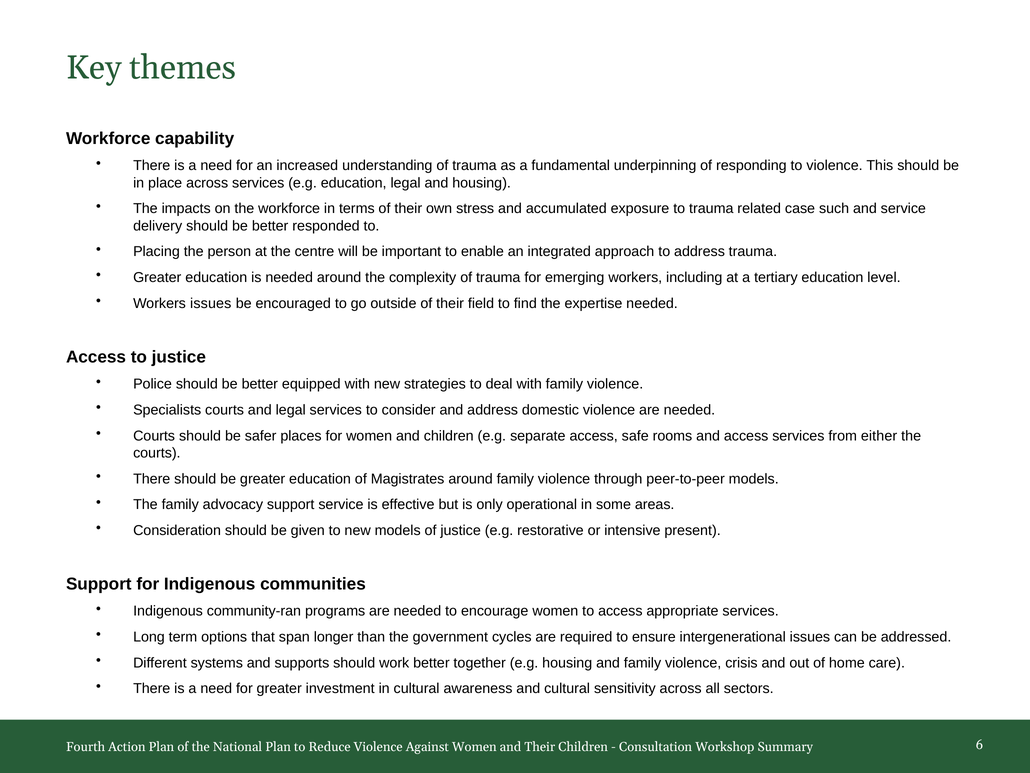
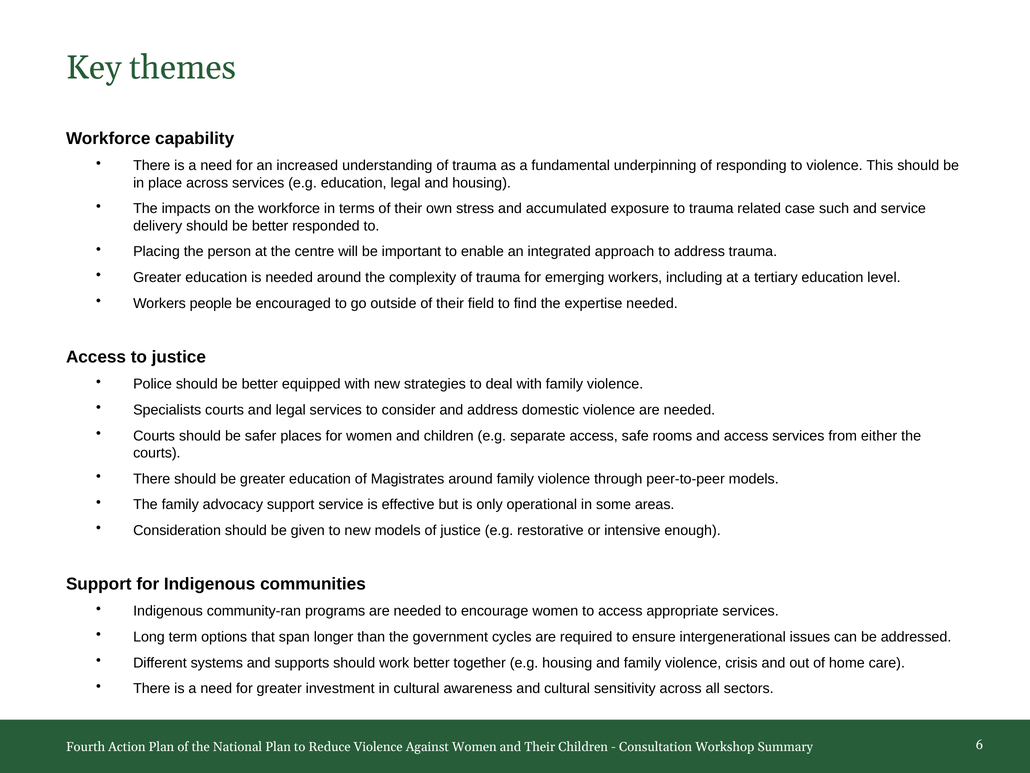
Workers issues: issues -> people (211, 303)
present: present -> enough (693, 530)
